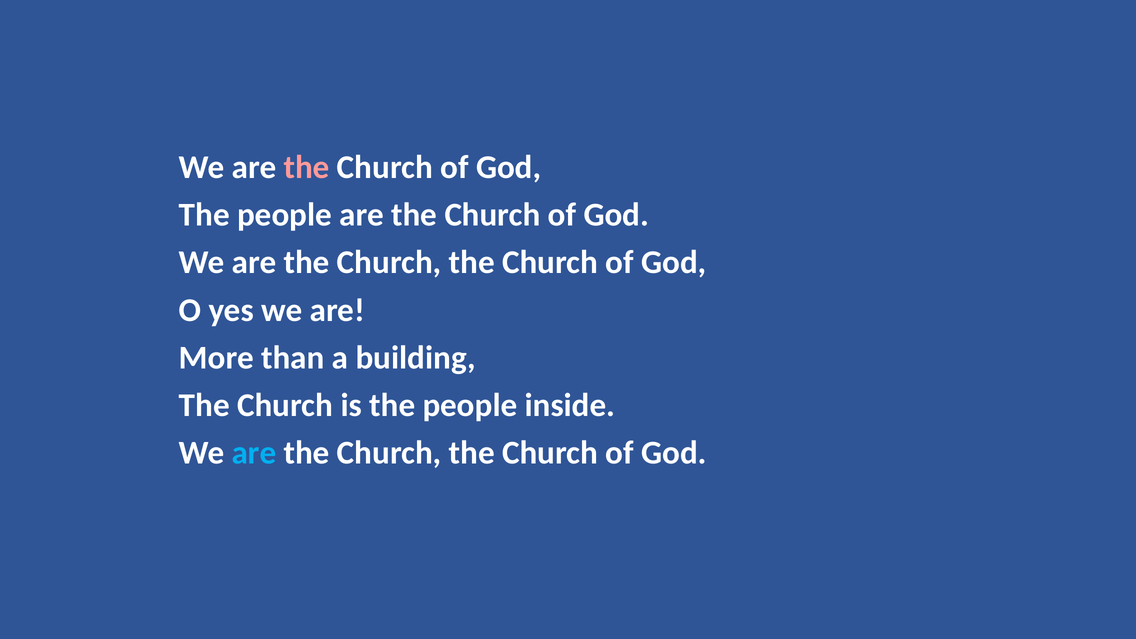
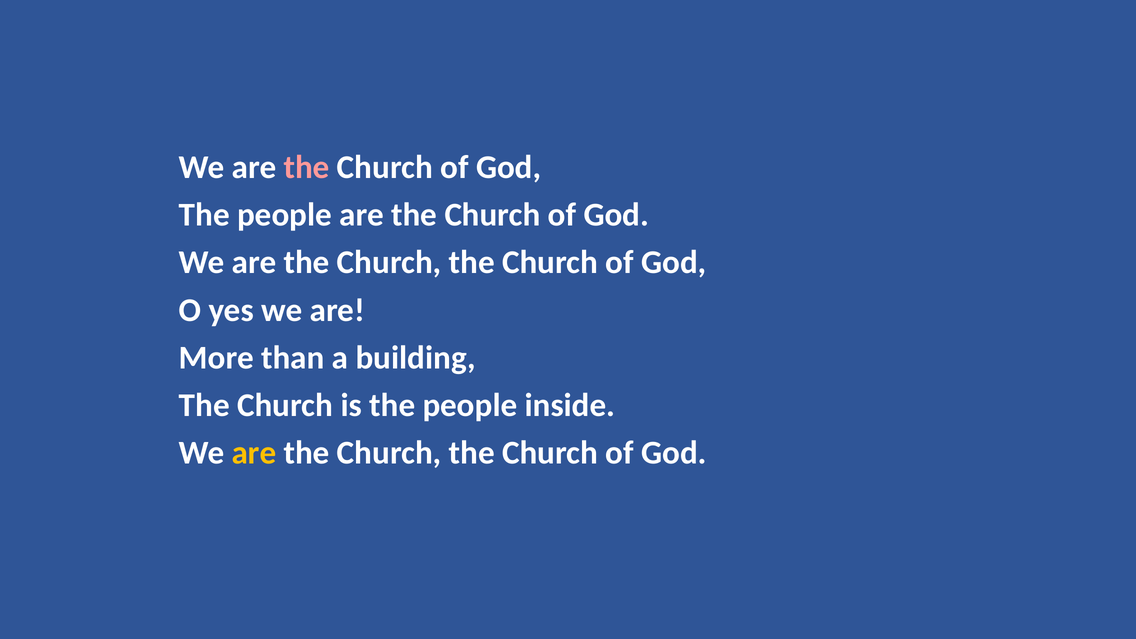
are colour: light blue -> yellow (254, 453)
